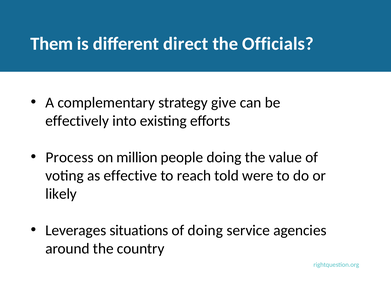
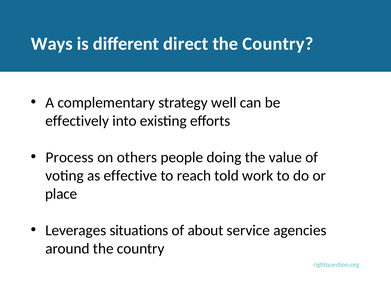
Them: Them -> Ways (52, 44)
Officials: Officials -> Country (278, 44)
give: give -> well (224, 103)
million: million -> others (137, 157)
were: were -> work (258, 176)
likely: likely -> place (61, 194)
of doing: doing -> about (205, 230)
